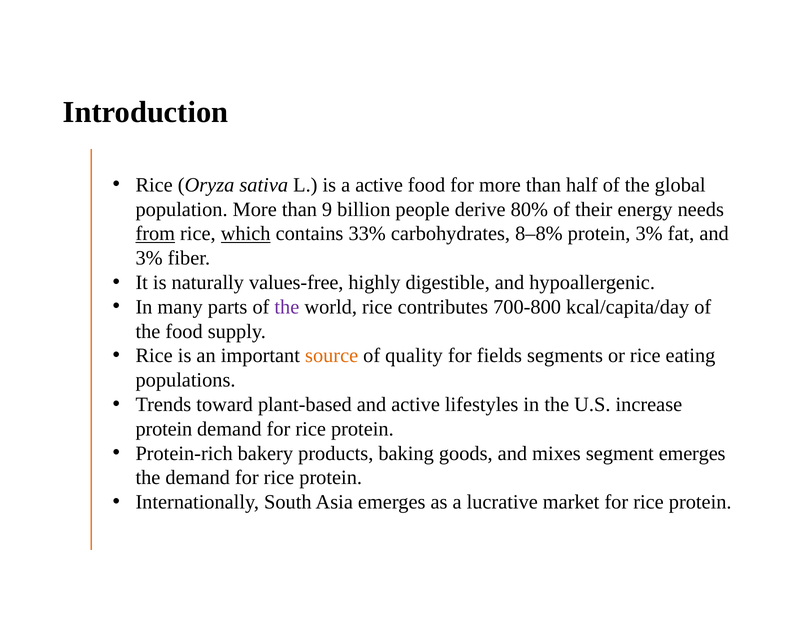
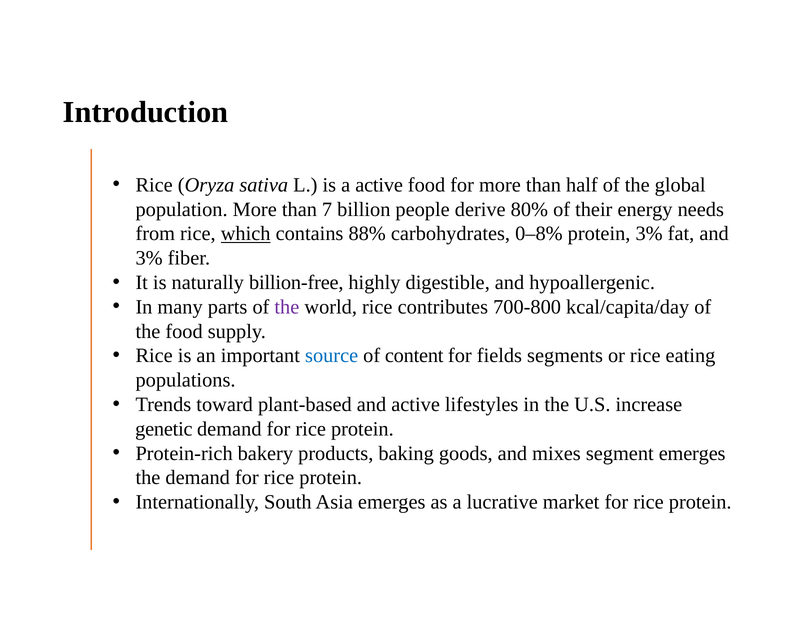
9: 9 -> 7 (327, 209)
from underline: present -> none (155, 234)
33%: 33% -> 88% (367, 234)
8–8%: 8–8% -> 0–8% (539, 234)
values-free: values-free -> billion-free (296, 283)
source colour: orange -> blue (332, 356)
quality: quality -> content (414, 356)
protein: protein -> genetic (164, 429)
